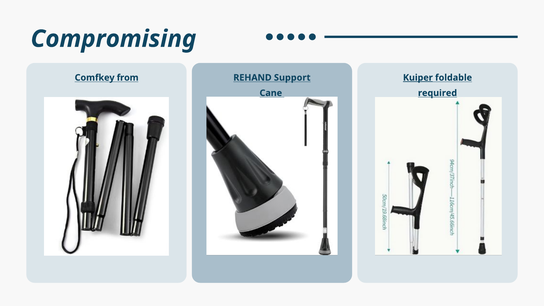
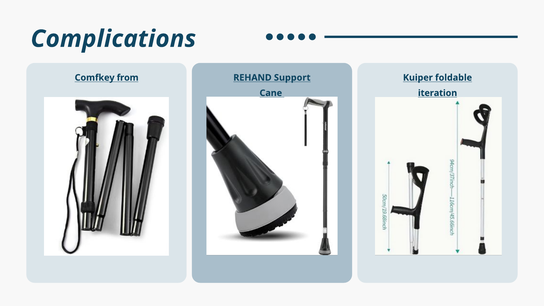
Compromising: Compromising -> Complications (113, 39)
Kuiper underline: present -> none (418, 78)
required: required -> iteration (438, 93)
